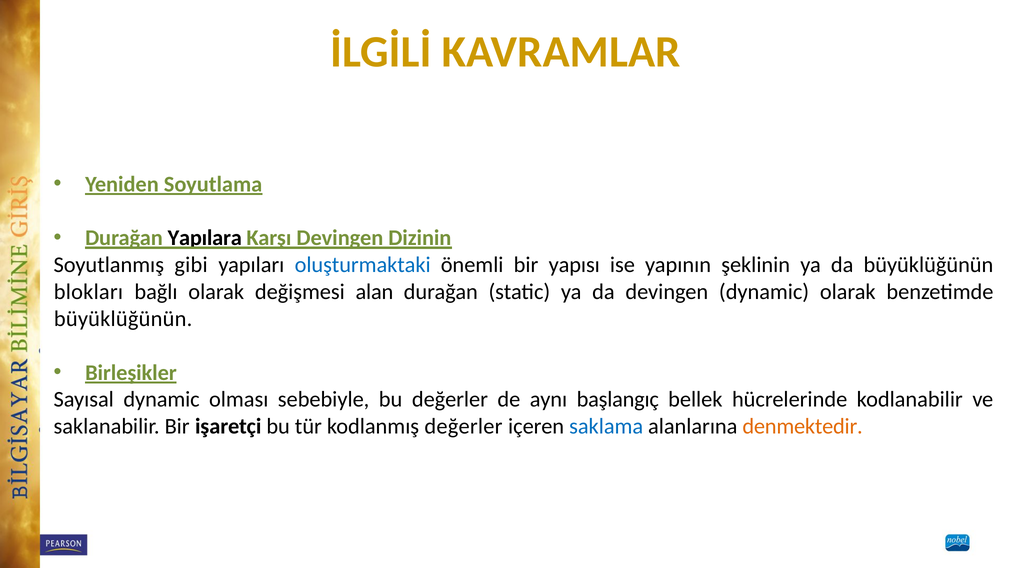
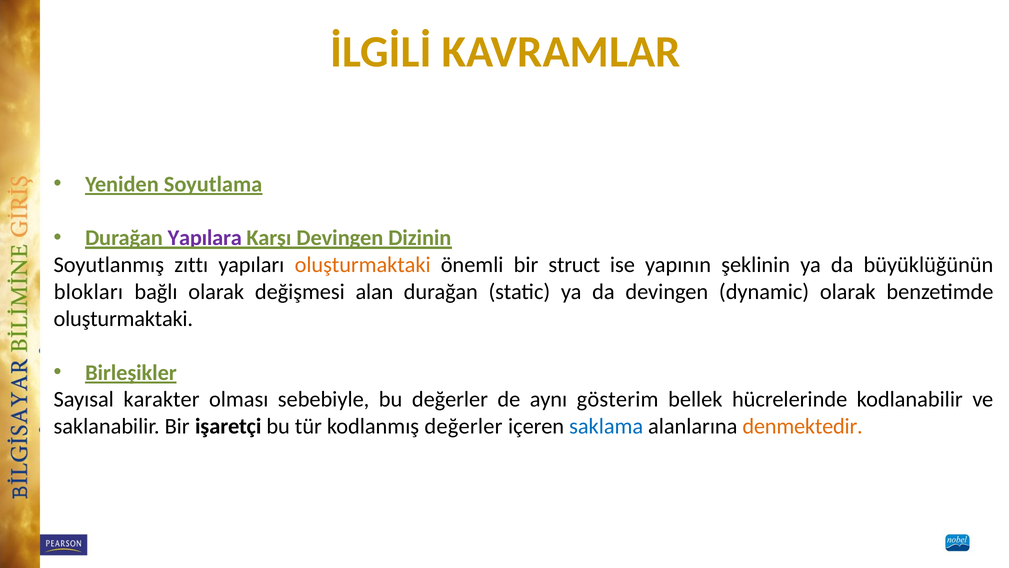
Yapılara colour: black -> purple (205, 238)
gibi: gibi -> zıttı (191, 265)
oluşturmaktaki colour: blue -> orange (363, 265)
yapısı: yapısı -> struct (574, 265)
büyüklüğünün: büyüklüğünün -> oluşturmaktaki (123, 319)
Sayısal dynamic: dynamic -> karakter (162, 399)
başlangıç: başlangıç -> gösterim (618, 399)
